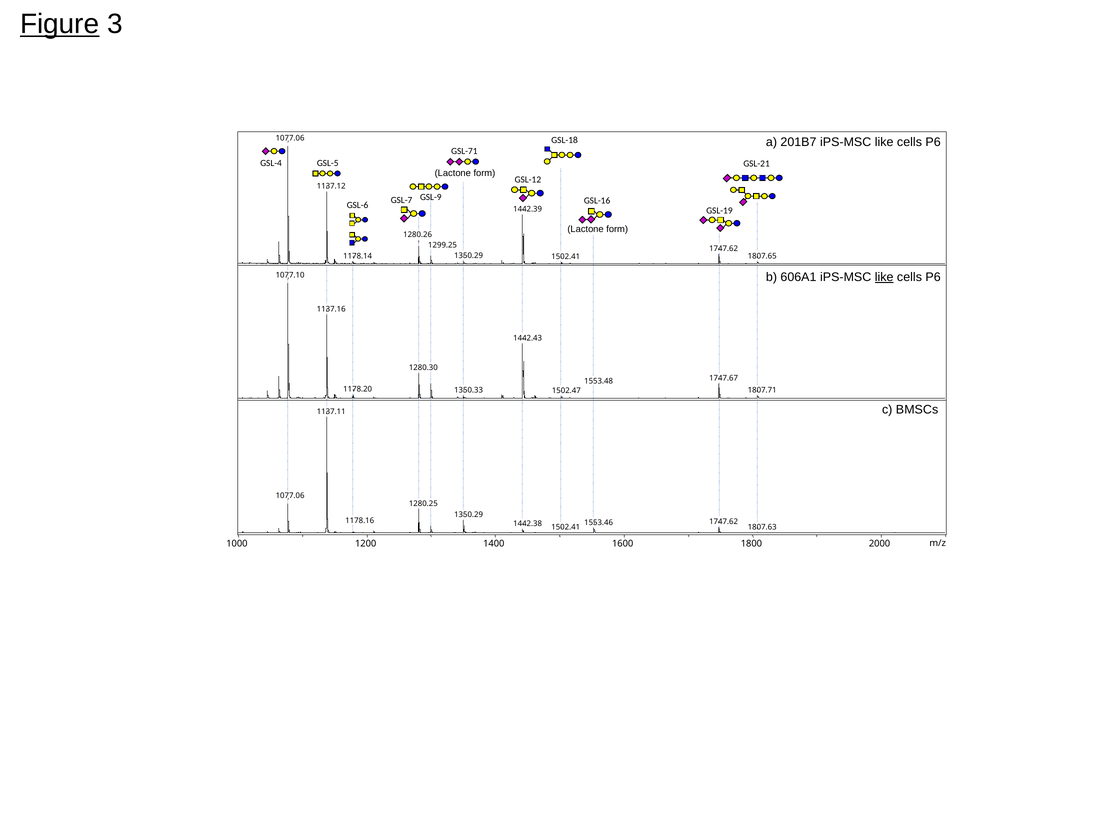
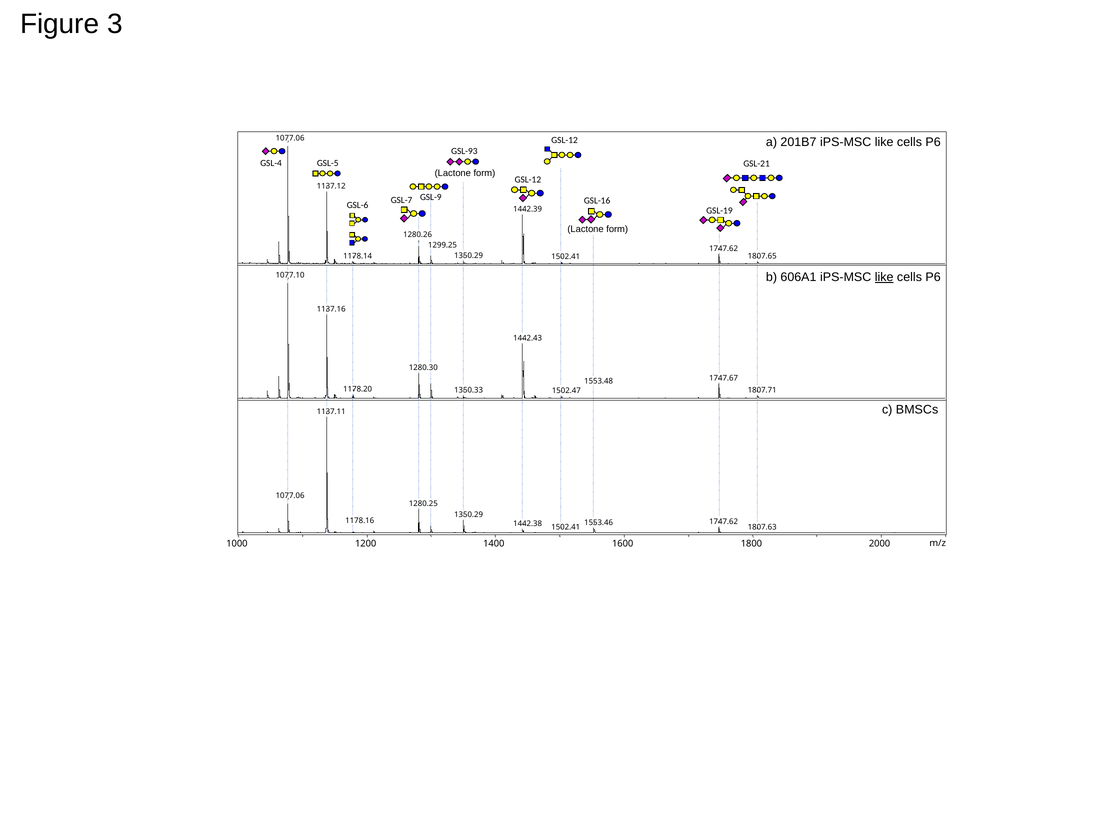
Figure underline: present -> none (60, 24)
GSL-18: GSL-18 -> GSL-12 (565, 140)
GSL-71: GSL-71 -> GSL-93 (464, 151)
